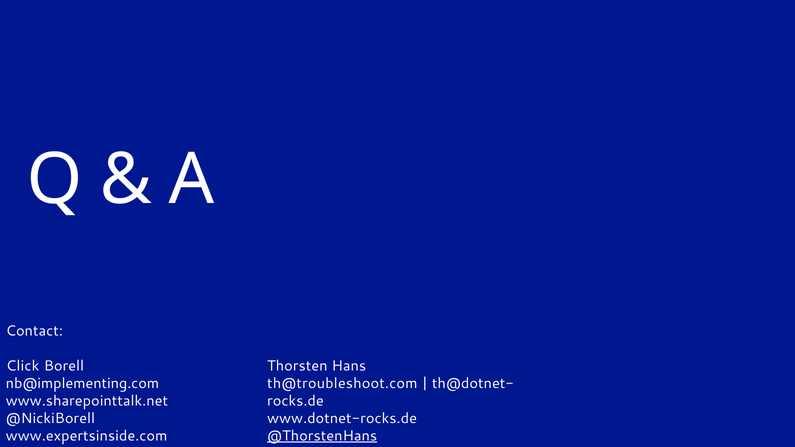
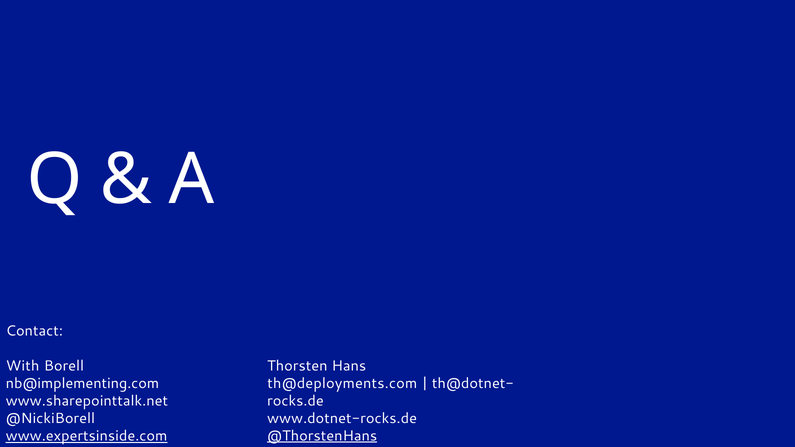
Click: Click -> With (23, 366)
th@troubleshoot.com: th@troubleshoot.com -> th@deployments.com (342, 383)
www.expertsinside.com underline: none -> present (87, 436)
